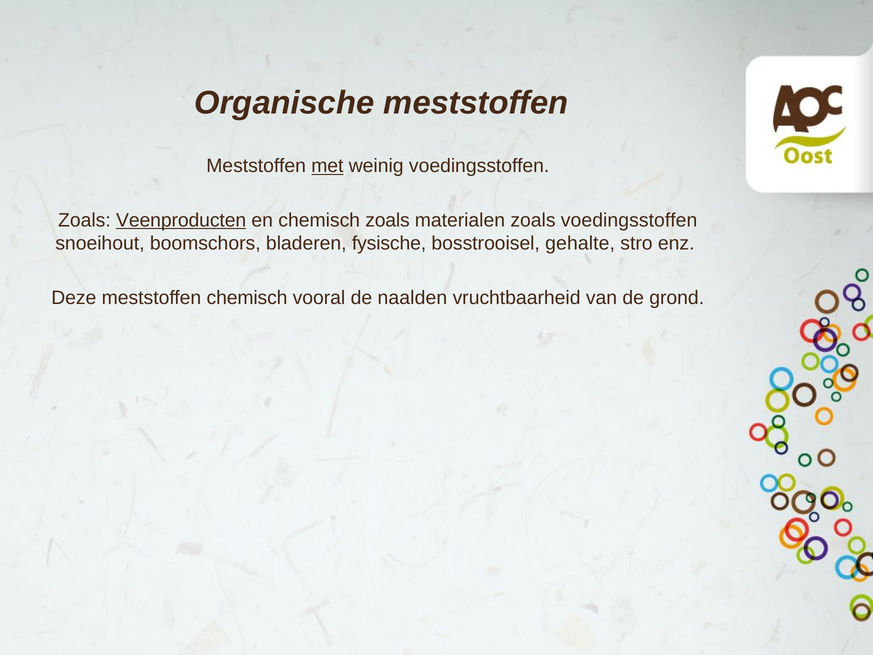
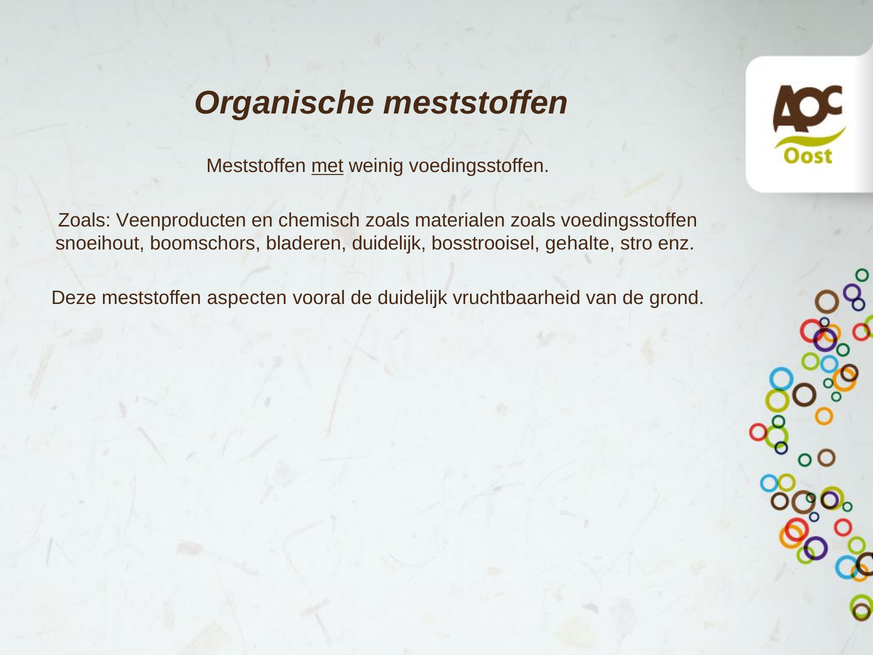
Veenproducten underline: present -> none (181, 220)
bladeren fysische: fysische -> duidelijk (389, 243)
meststoffen chemisch: chemisch -> aspecten (247, 298)
de naalden: naalden -> duidelijk (412, 298)
